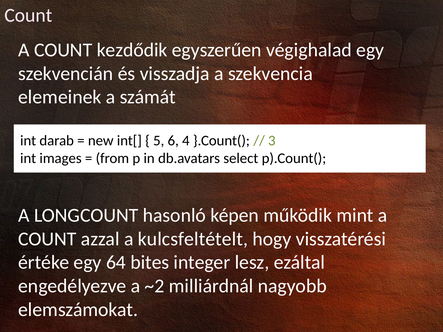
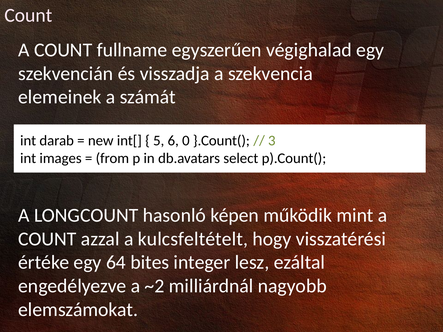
kezdődik: kezdődik -> fullname (132, 50)
4: 4 -> 0 (186, 141)
